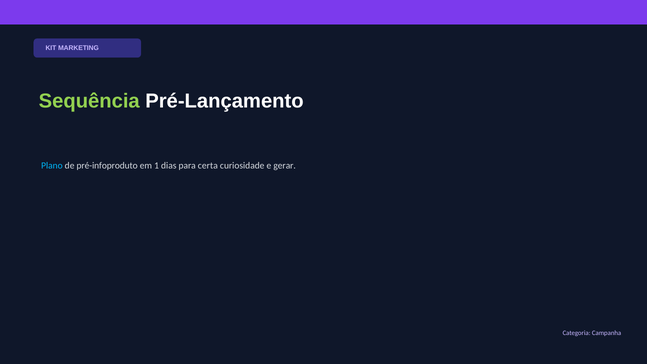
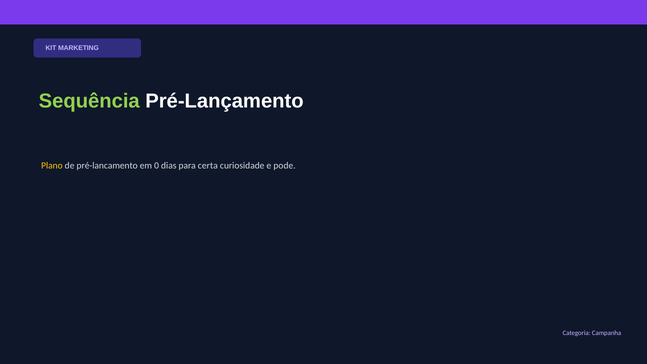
Plano colour: light blue -> yellow (52, 166)
pré-infoproduto: pré-infoproduto -> pré-lancamento (107, 166)
1: 1 -> 0 (157, 166)
gerar: gerar -> pode (285, 166)
